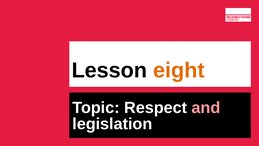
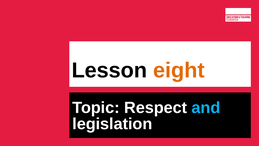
and colour: pink -> light blue (206, 108)
